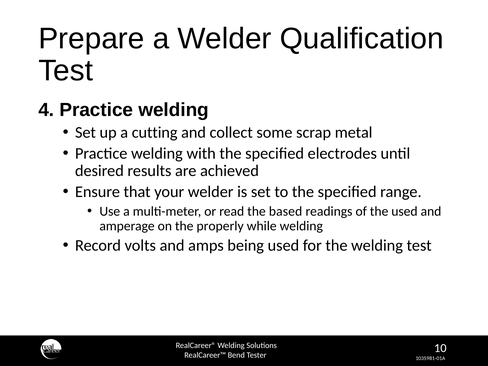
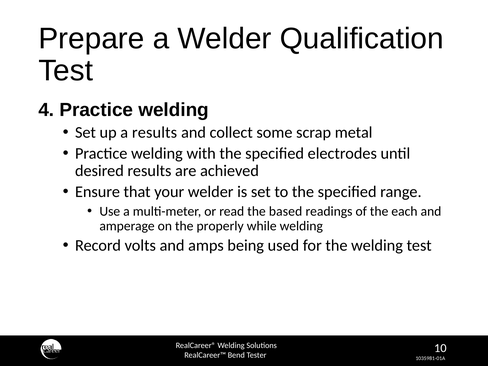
a cutting: cutting -> results (155, 132)
the used: used -> each (404, 211)
